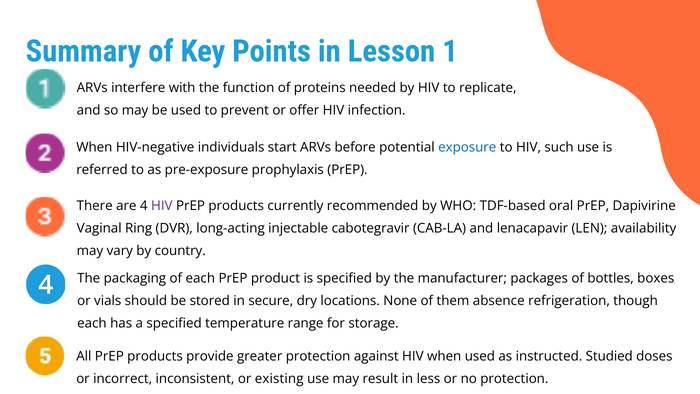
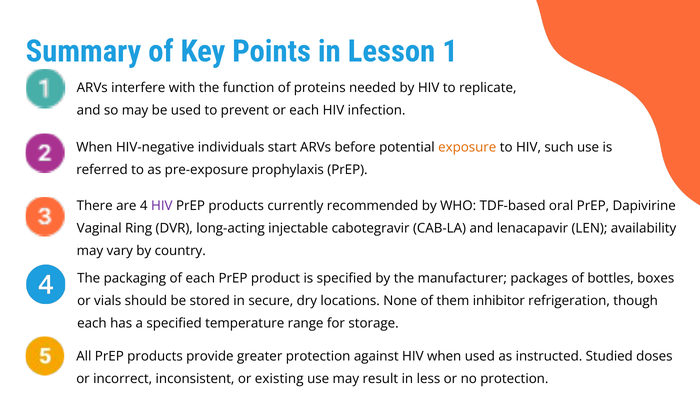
or offer: offer -> each (304, 110)
exposure colour: blue -> orange (467, 147)
absence: absence -> inhibitor (499, 300)
